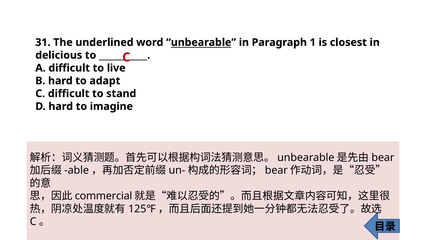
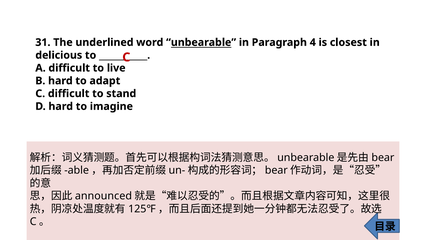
1: 1 -> 4 (313, 42)
commercial: commercial -> announced (103, 196)
